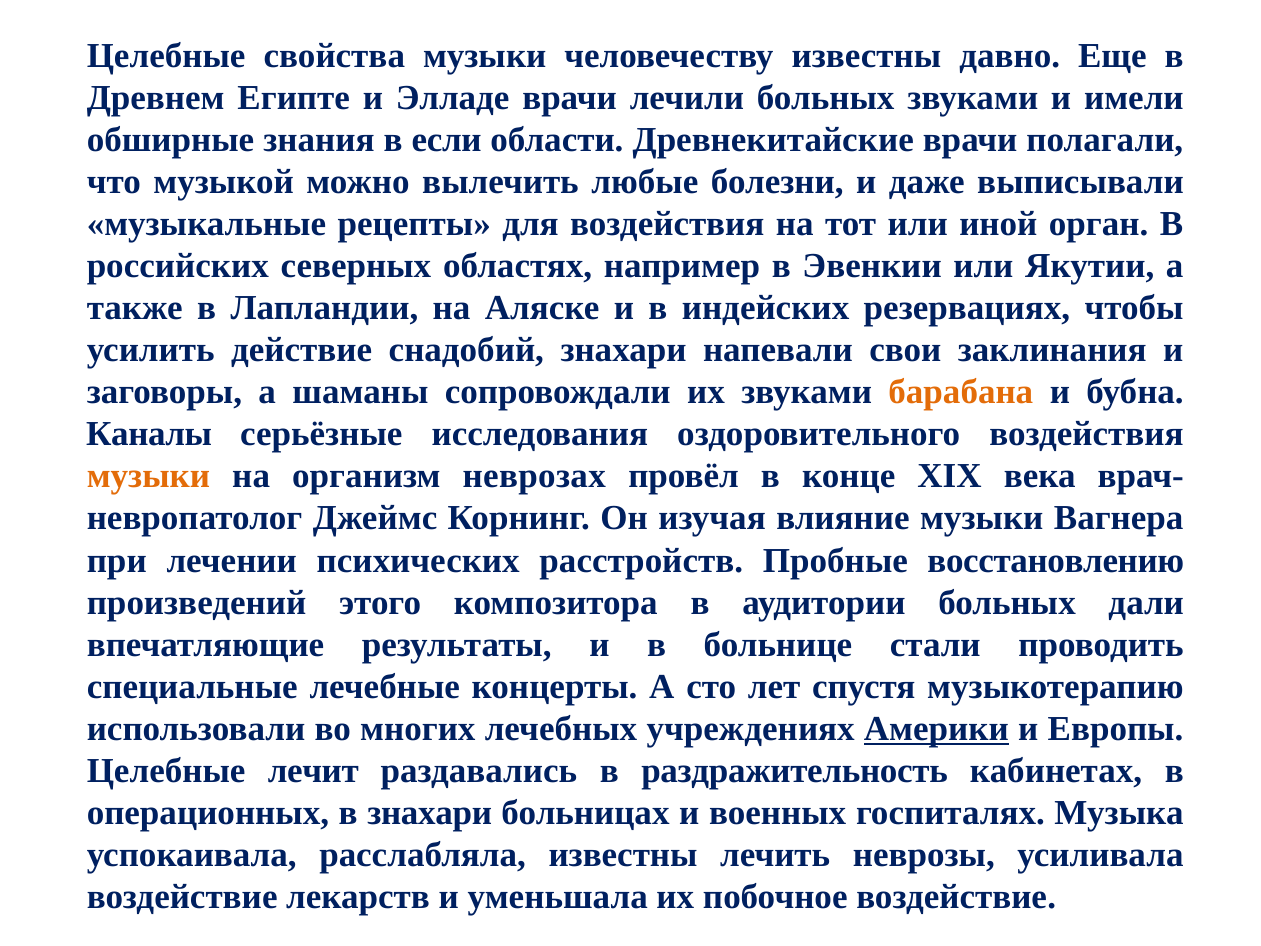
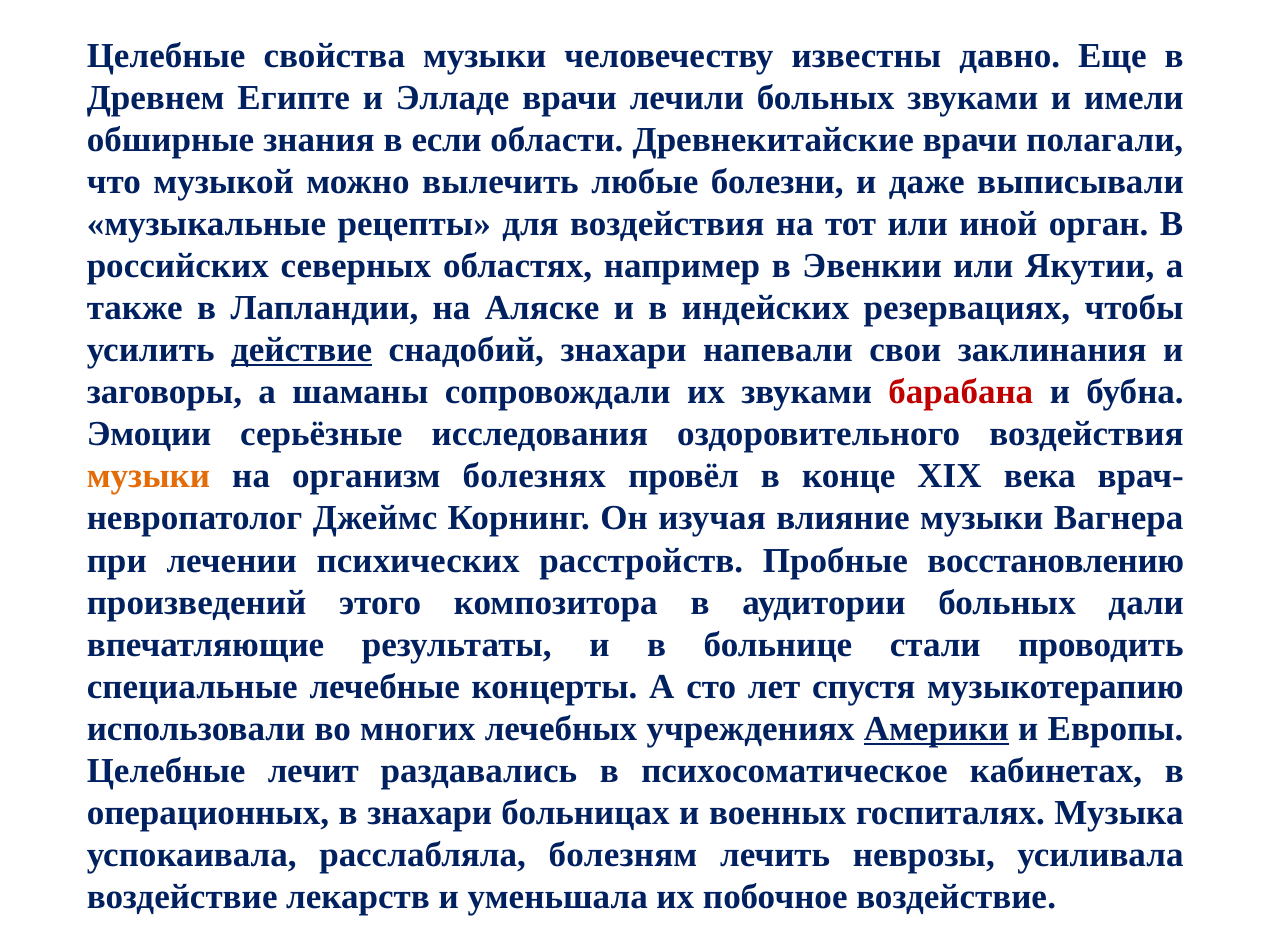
действие underline: none -> present (302, 350)
барабана colour: orange -> red (961, 392)
Каналы: Каналы -> Эмоции (149, 434)
неврозах: неврозах -> болезнях (534, 476)
раздражительность: раздражительность -> психосоматическое (794, 771)
расслабляла известны: известны -> болезням (623, 855)
